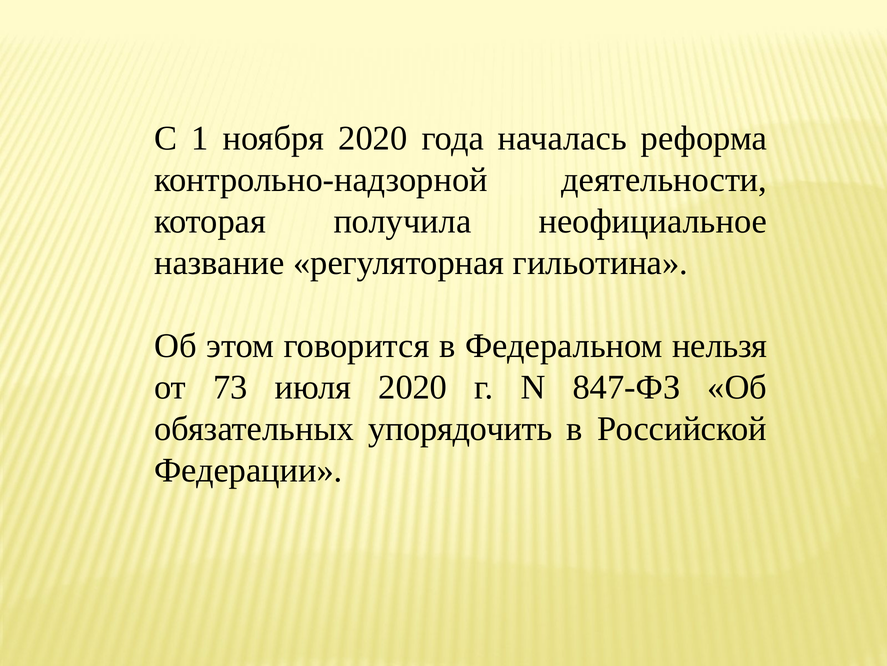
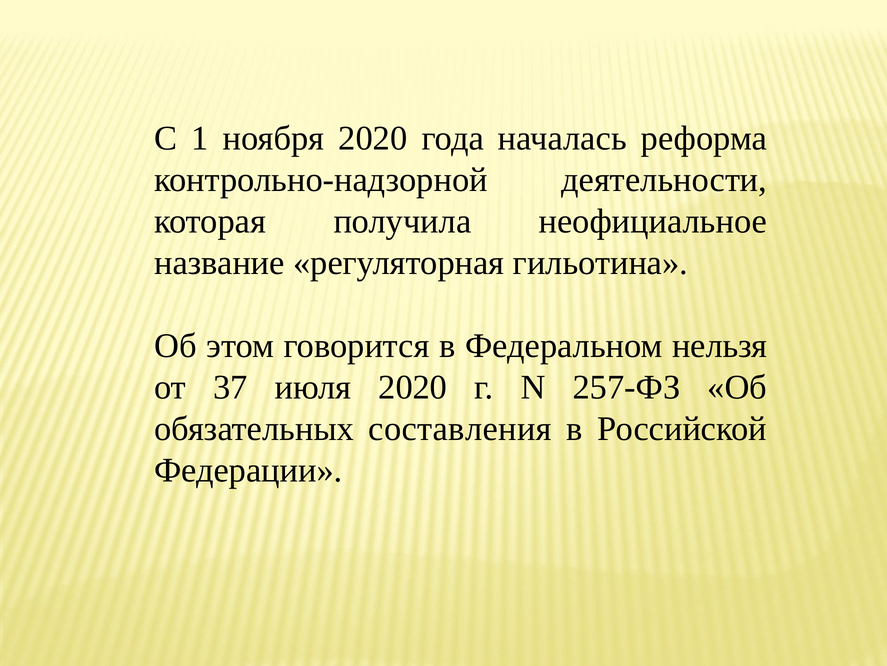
73: 73 -> 37 (230, 387)
847-ФЗ: 847-ФЗ -> 257-ФЗ (626, 387)
упорядочить: упорядочить -> составления (460, 428)
